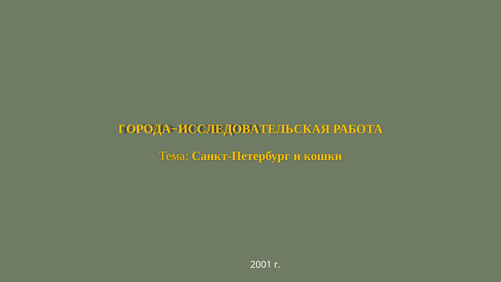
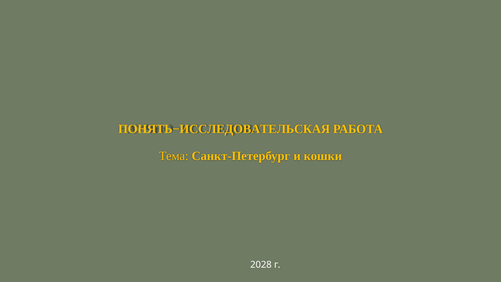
ГОРОДА−ИССЛЕДОВАТЕЛЬСКАЯ: ГОРОДА−ИССЛЕДОВАТЕЛЬСКАЯ -> ПОНЯТЬ−ИССЛЕДОВАТЕЛЬСКАЯ (224, 129)
2001: 2001 -> 2028 (261, 264)
